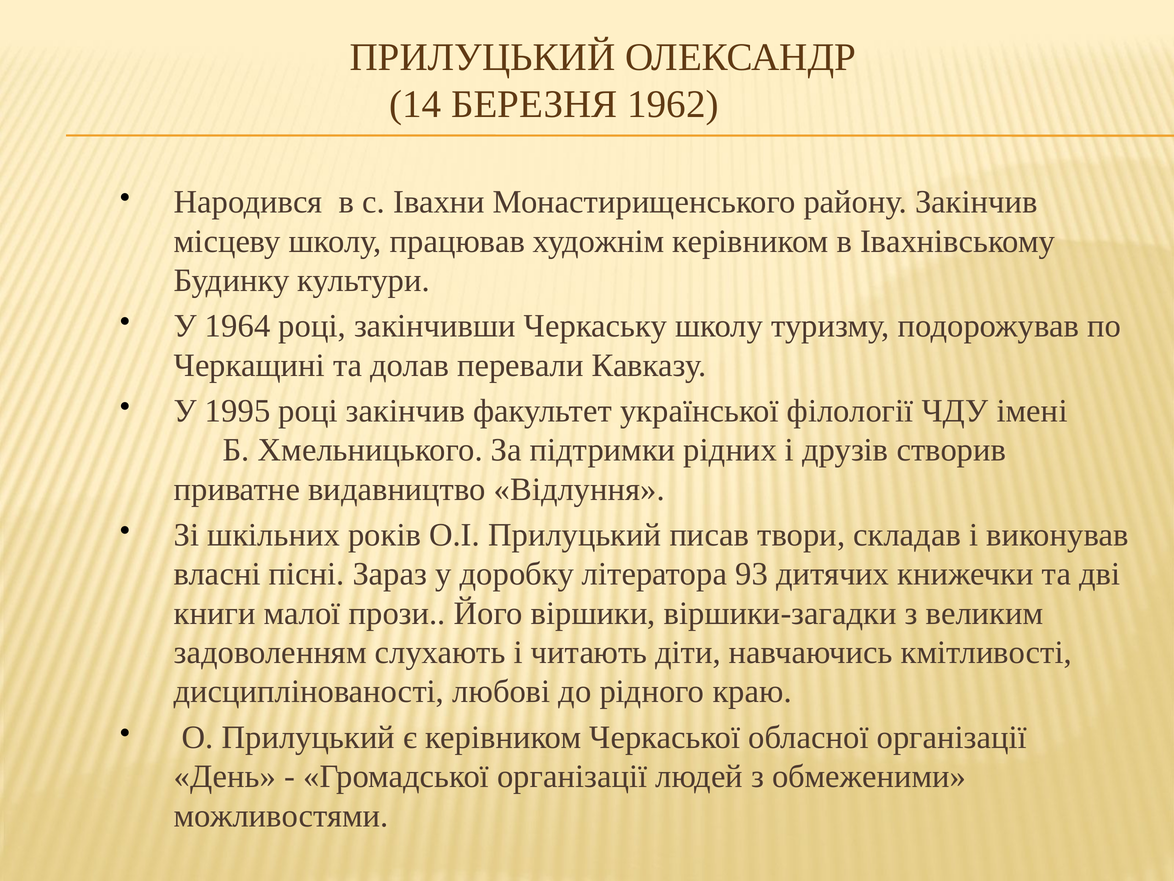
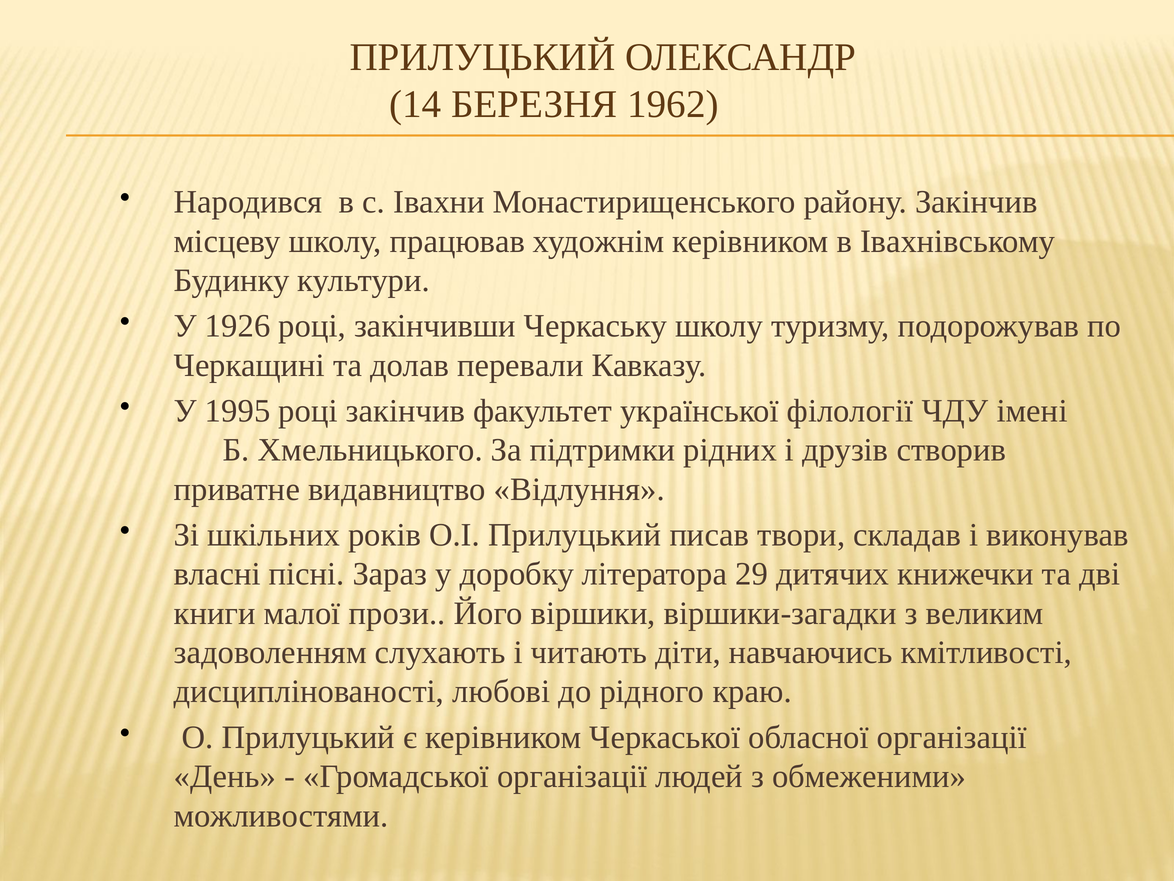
1964: 1964 -> 1926 (238, 326)
93: 93 -> 29 (752, 574)
